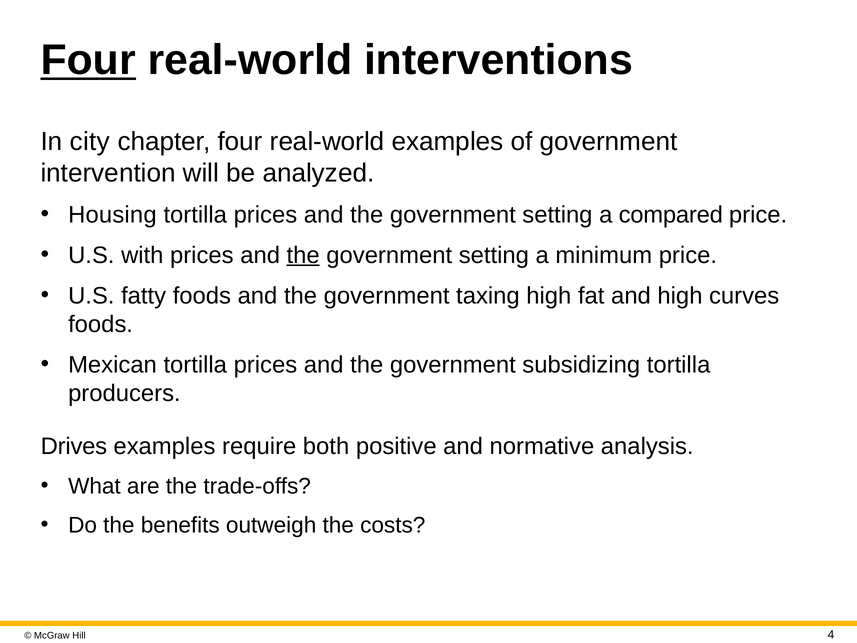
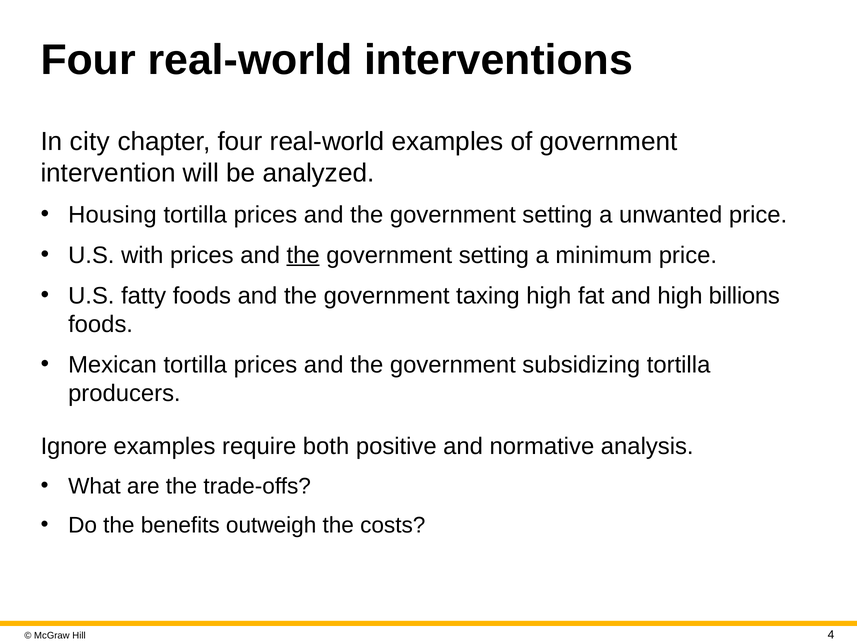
Four underline: present -> none (88, 60)
compared: compared -> unwanted (671, 215)
curves: curves -> billions (744, 296)
Drives: Drives -> Ignore (74, 446)
